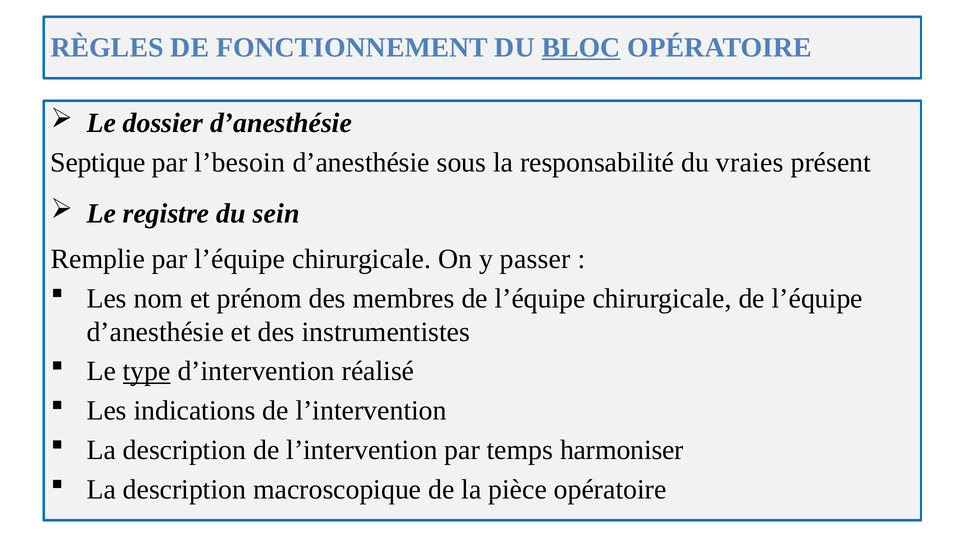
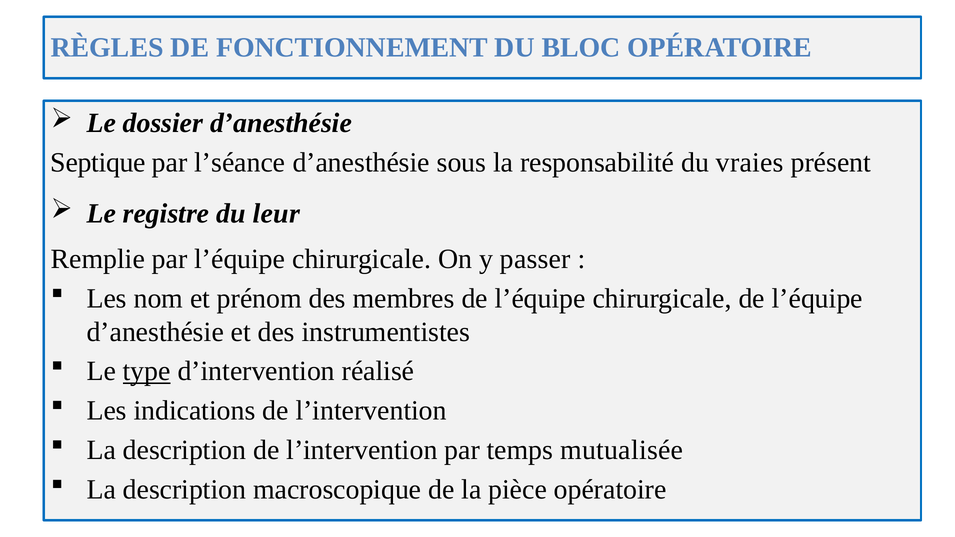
BLOC underline: present -> none (581, 47)
l’besoin: l’besoin -> l’séance (240, 162)
sein: sein -> leur (276, 214)
harmoniser: harmoniser -> mutualisée (622, 450)
